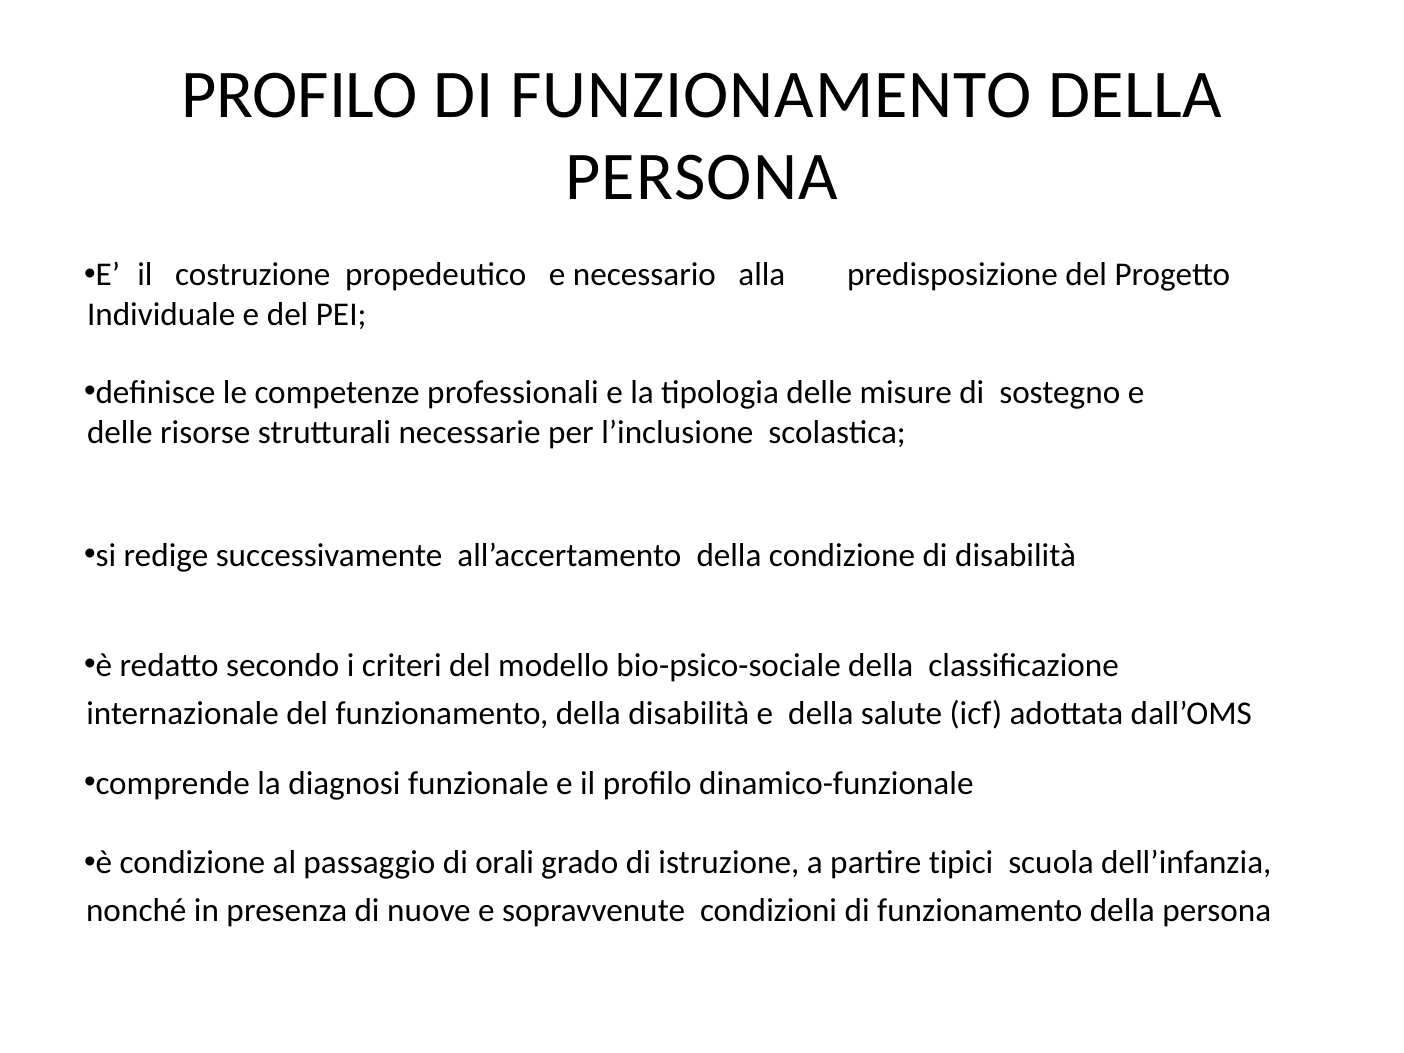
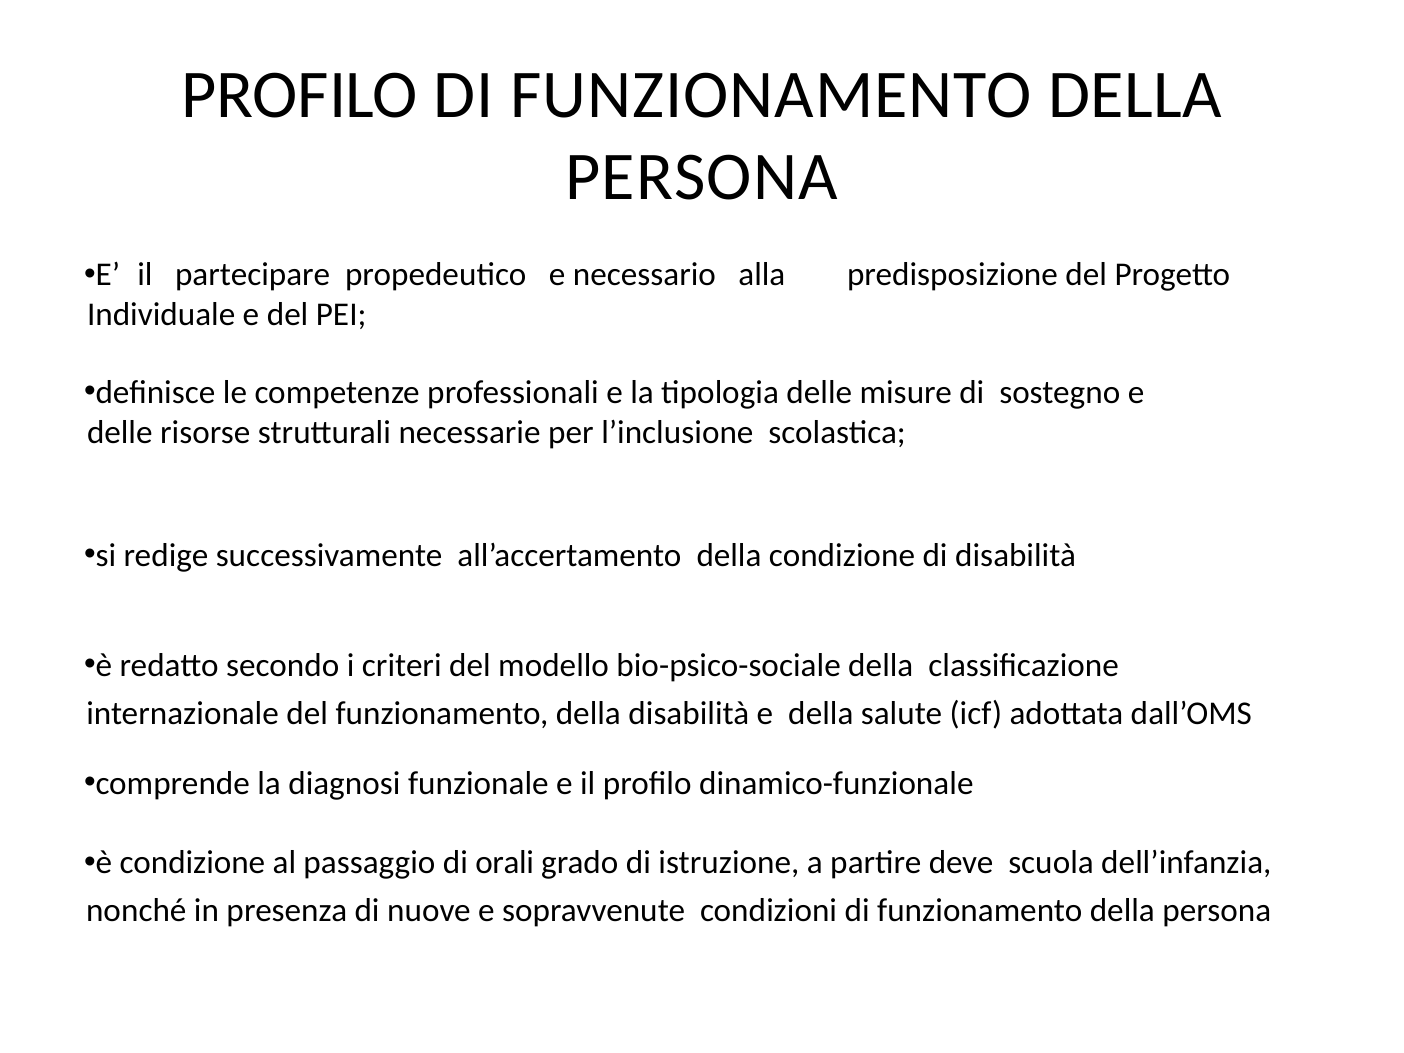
costruzione: costruzione -> partecipare (253, 275)
tipici: tipici -> deve (961, 863)
